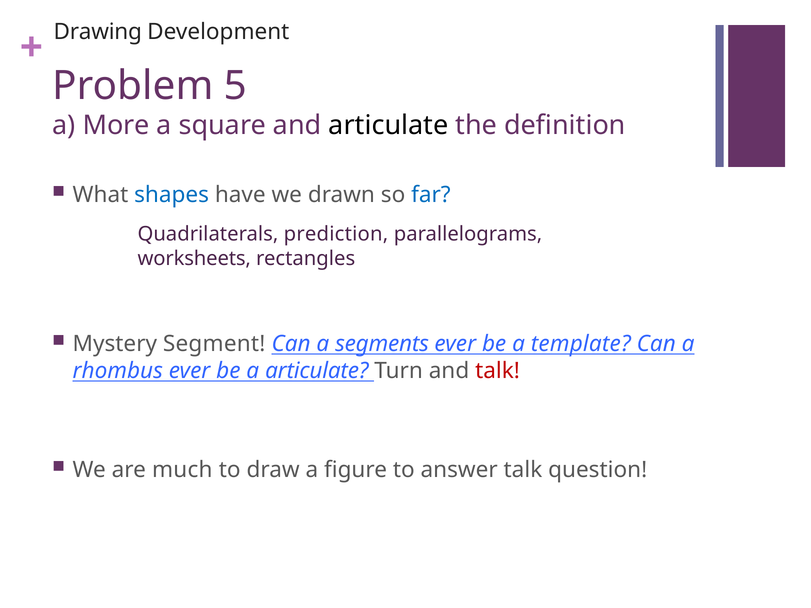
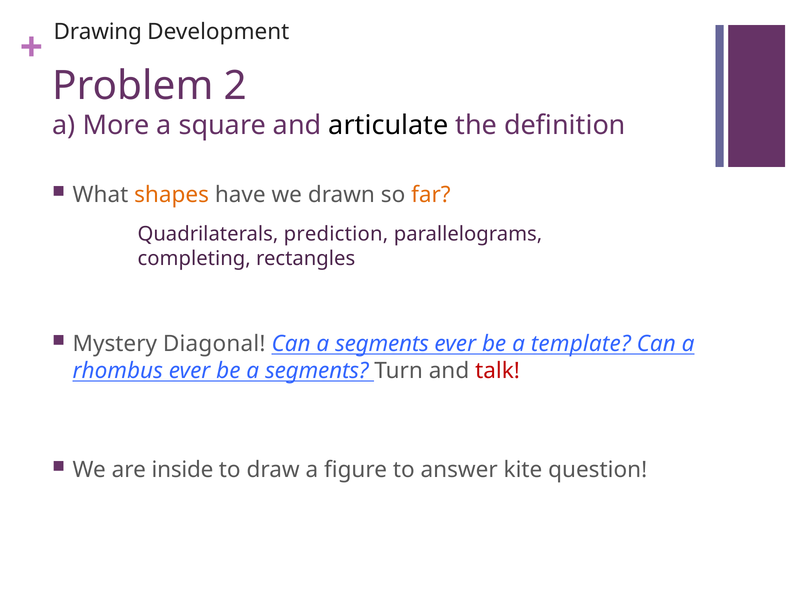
5: 5 -> 2 (236, 86)
shapes colour: blue -> orange (172, 195)
far colour: blue -> orange (431, 195)
worksheets: worksheets -> completing (194, 259)
Segment: Segment -> Diagonal (214, 344)
be a articulate: articulate -> segments (317, 371)
much: much -> inside (183, 470)
answer talk: talk -> kite (523, 470)
